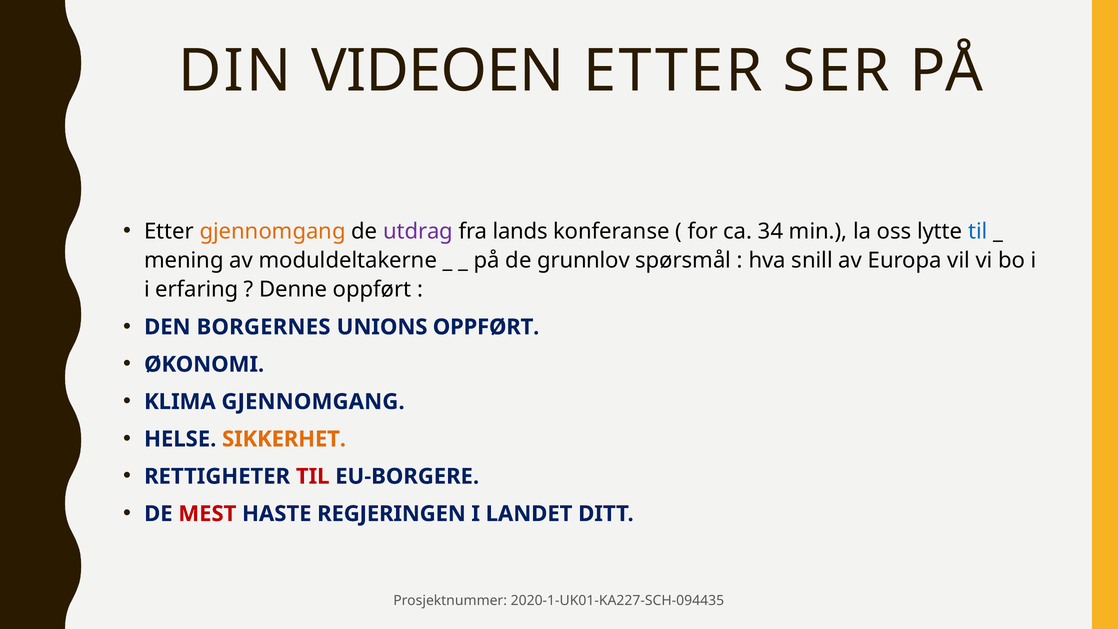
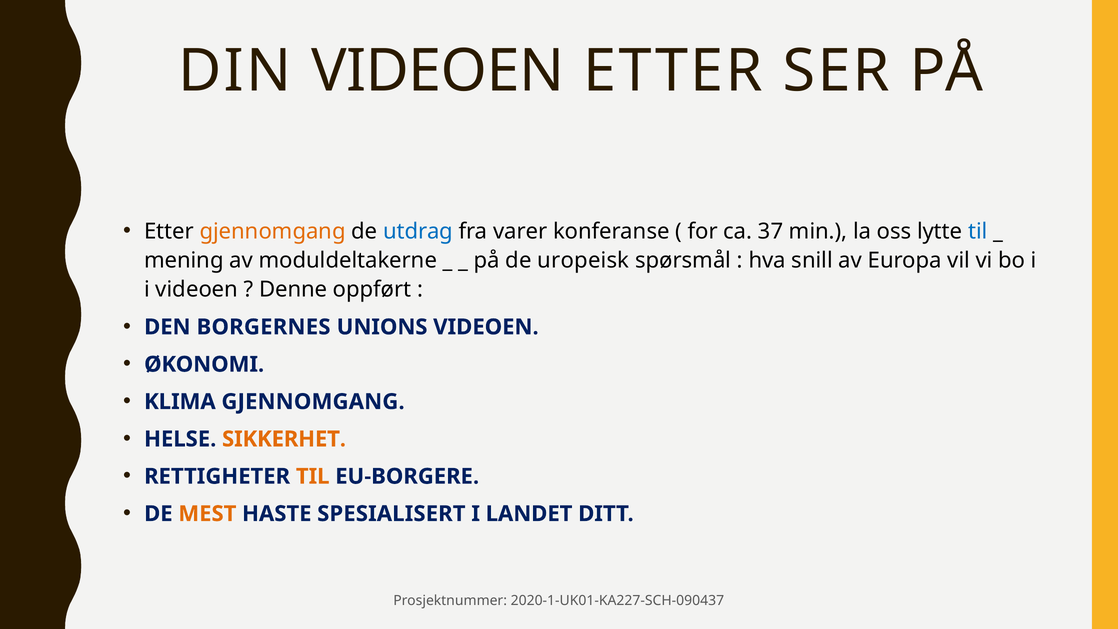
utdrag colour: purple -> blue (418, 231)
lands: lands -> varer (520, 231)
34: 34 -> 37 (771, 231)
grunnlov: grunnlov -> uropeisk (583, 260)
i erfaring: erfaring -> videoen (197, 290)
UNIONS OPPFØRT: OPPFØRT -> VIDEOEN (486, 327)
TIL colour: red -> orange (313, 476)
MEST colour: red -> orange (207, 514)
REGJERINGEN: REGJERINGEN -> SPESIALISERT (391, 514)
2020-1-UK01-KA227-SCH-094435: 2020-1-UK01-KA227-SCH-094435 -> 2020-1-UK01-KA227-SCH-090437 (617, 600)
